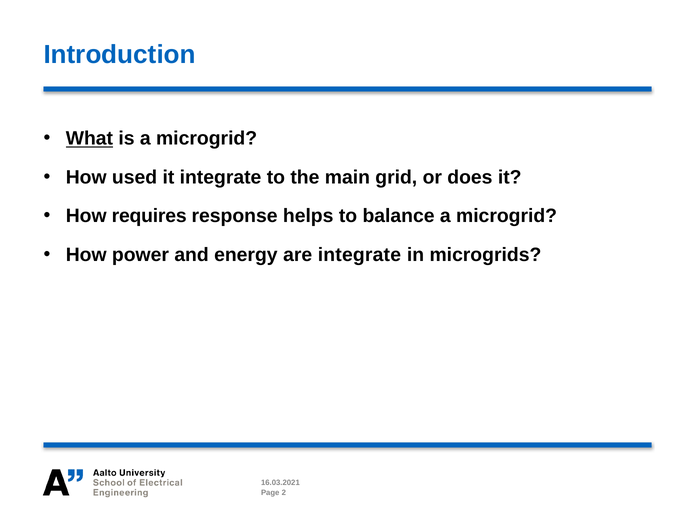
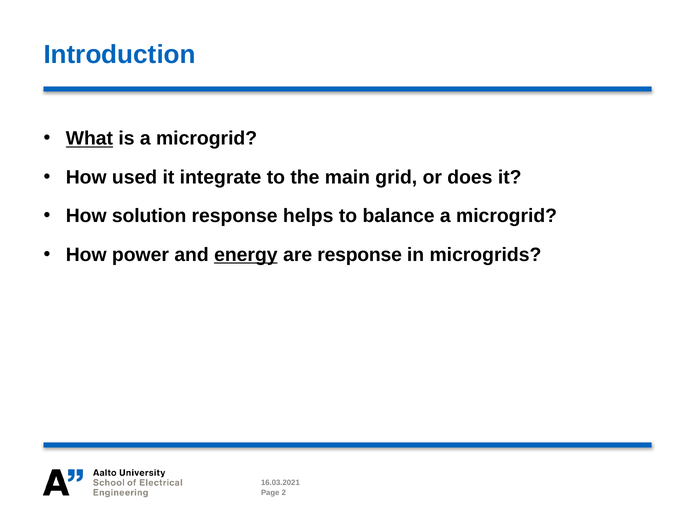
requires: requires -> solution (149, 216)
energy underline: none -> present (246, 255)
are integrate: integrate -> response (360, 255)
